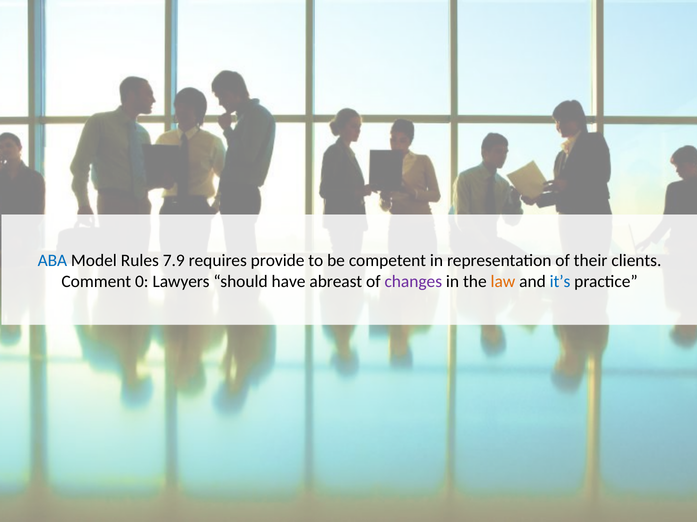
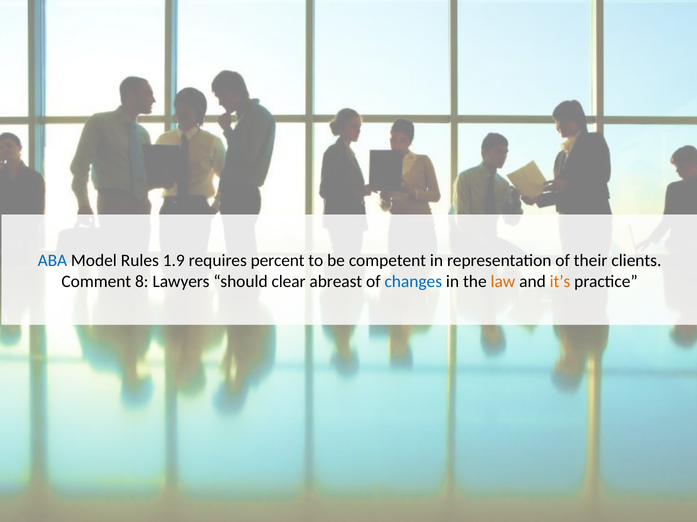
7.9: 7.9 -> 1.9 (174, 261)
provide: provide -> percent (278, 261)
0: 0 -> 8 (142, 282)
have: have -> clear (289, 282)
changes colour: purple -> blue (413, 282)
it’s colour: blue -> orange (560, 282)
